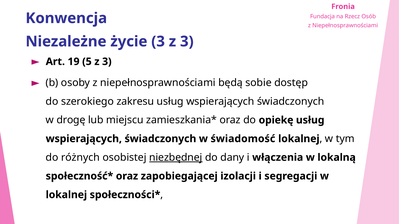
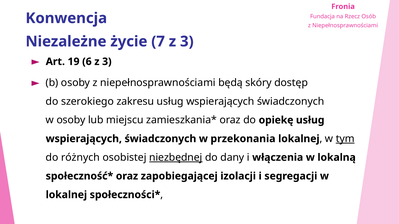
życie 3: 3 -> 7 (158, 42)
5: 5 -> 6 (87, 62)
sobie: sobie -> skóry (259, 83)
w drogę: drogę -> osoby (71, 120)
świadomość: świadomość -> przekonania (243, 139)
tym underline: none -> present (345, 139)
